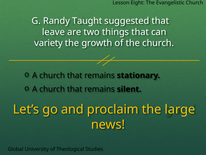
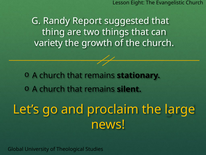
Taught: Taught -> Report (87, 21)
leave: leave -> thing (53, 32)
